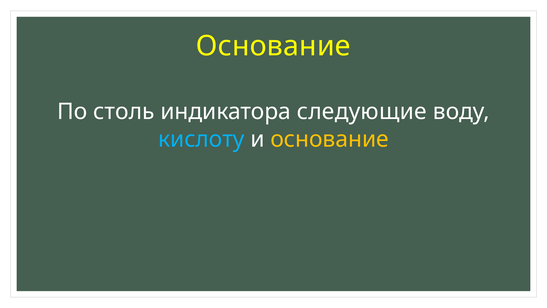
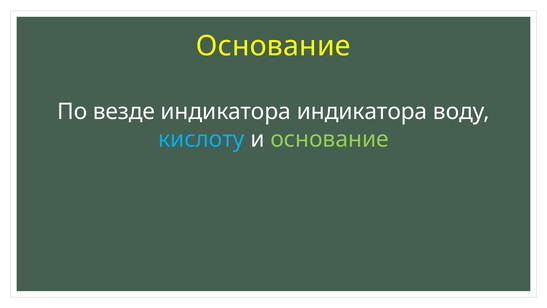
столь: столь -> везде (124, 112)
индикатора следующие: следующие -> индикатора (362, 112)
основание colour: yellow -> light green (330, 139)
